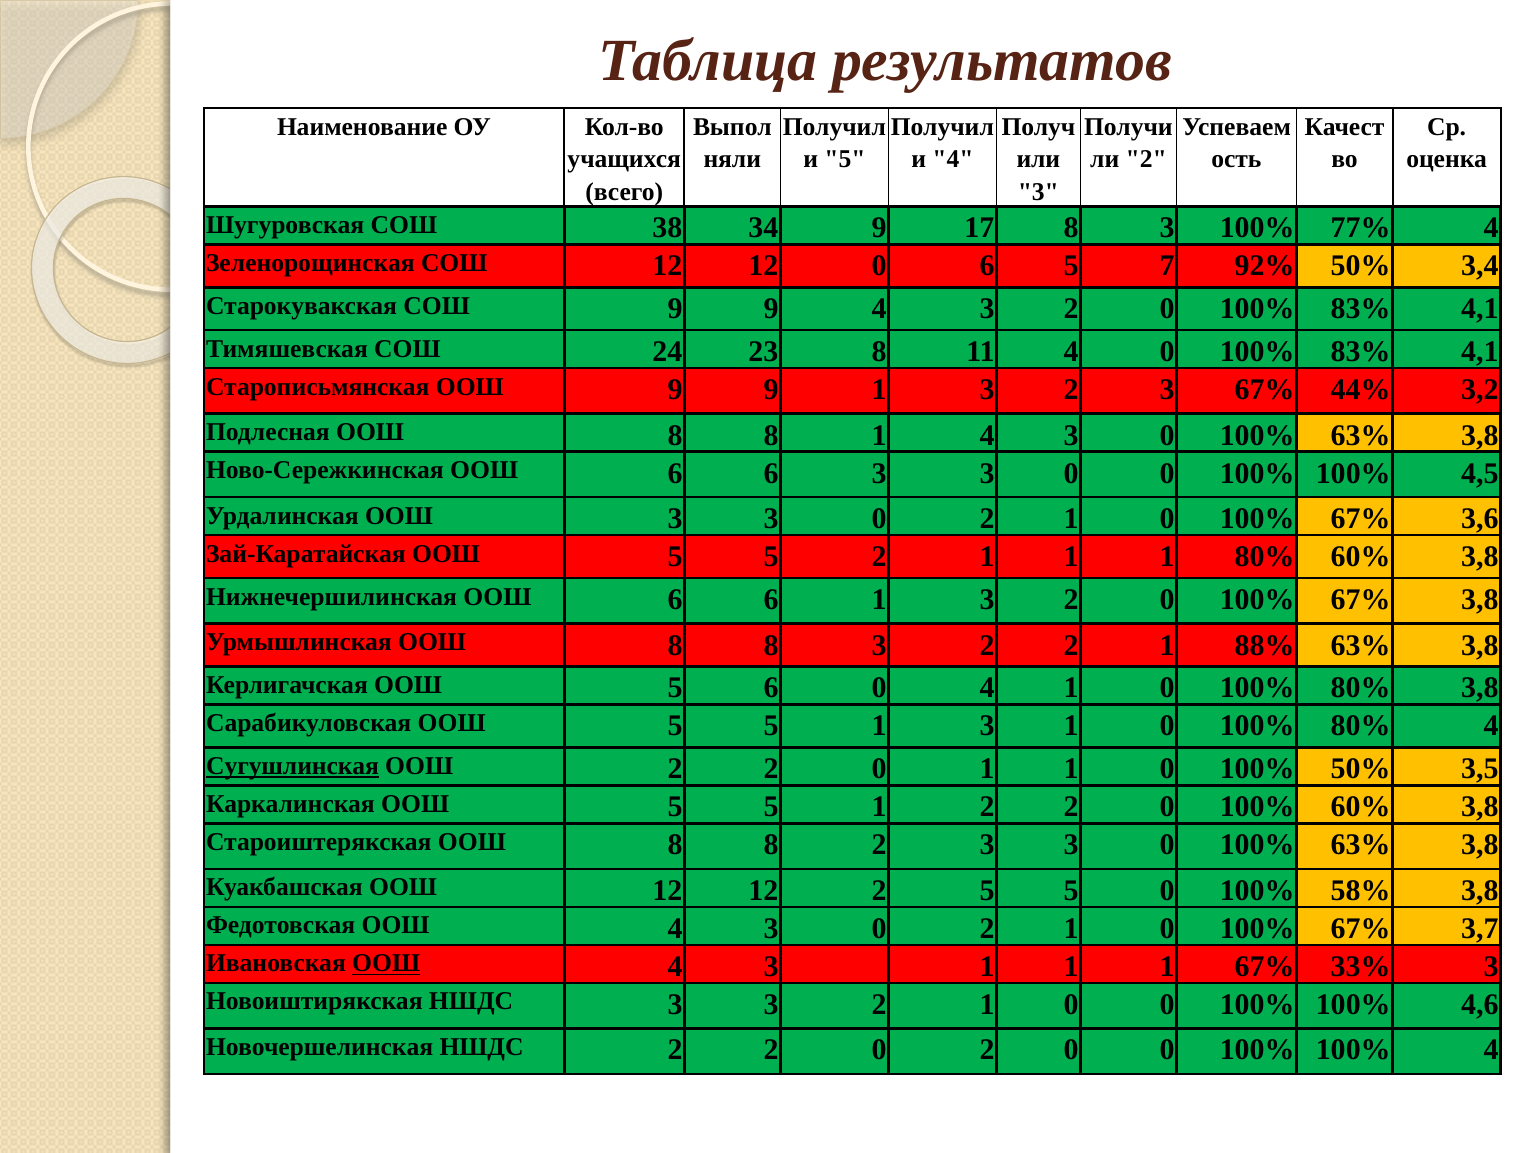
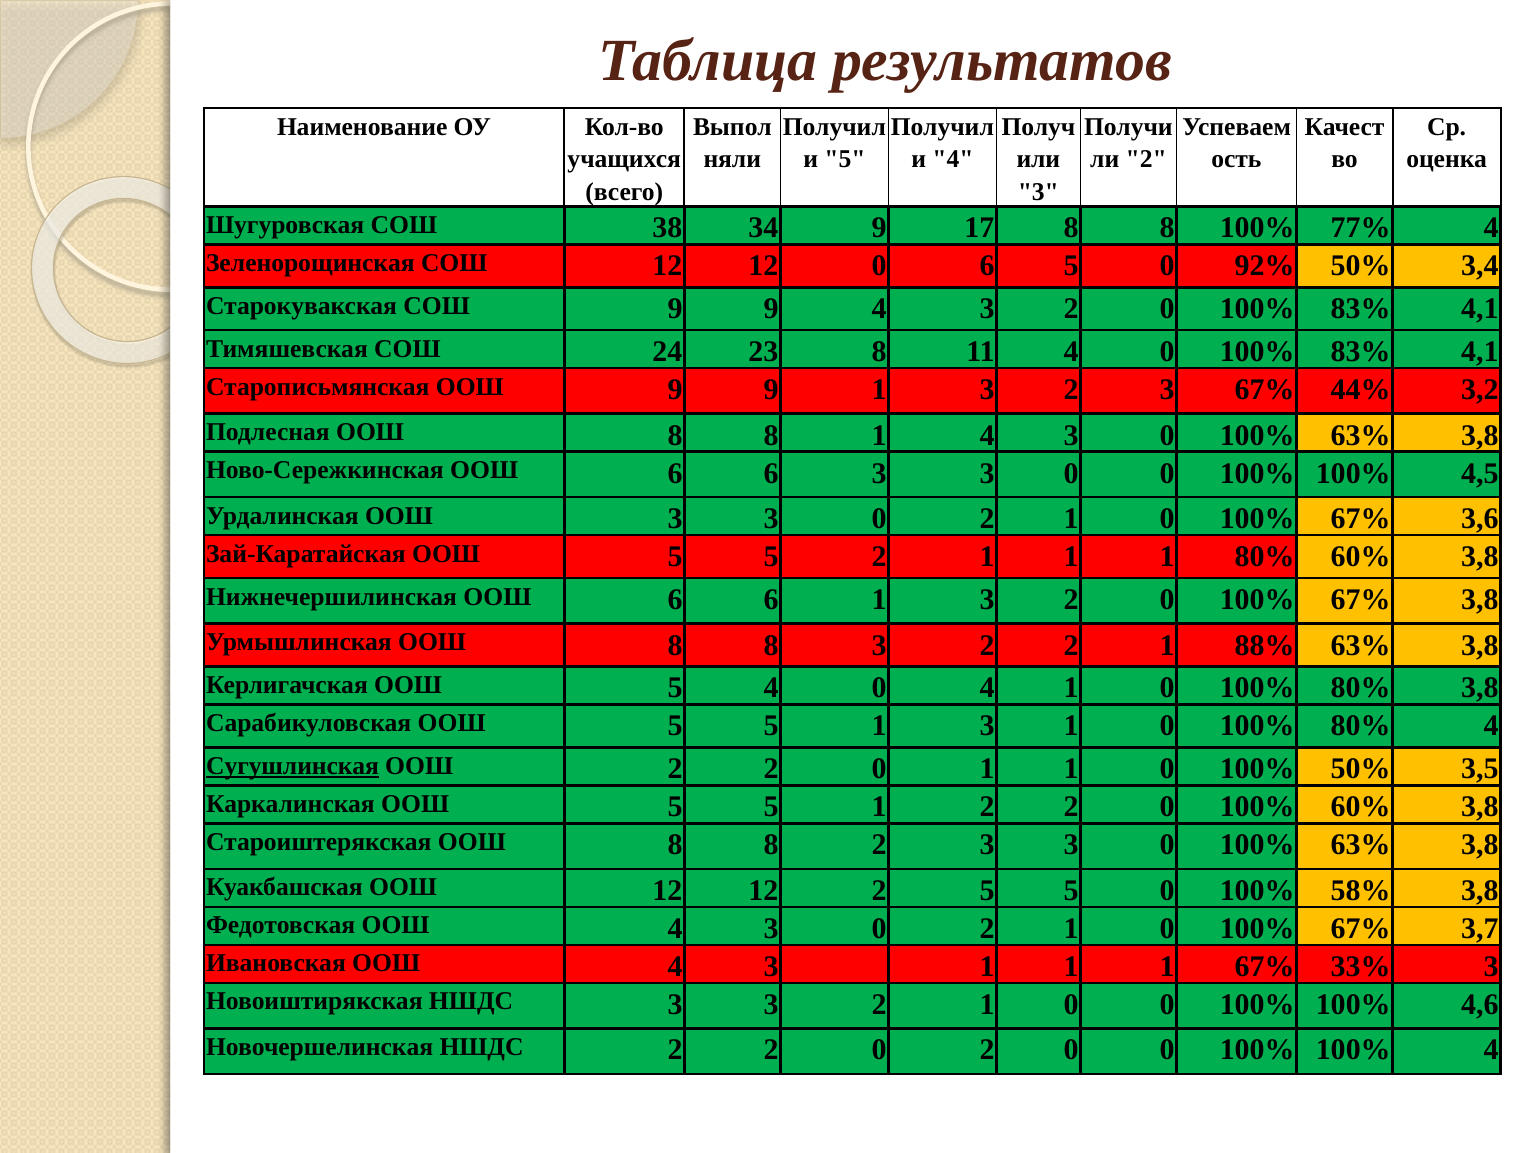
17 8 3: 3 -> 8 (1167, 228)
6 5 7: 7 -> 0 (1167, 266)
5 6: 6 -> 4 (771, 688)
ООШ underline: present -> none (386, 963)
